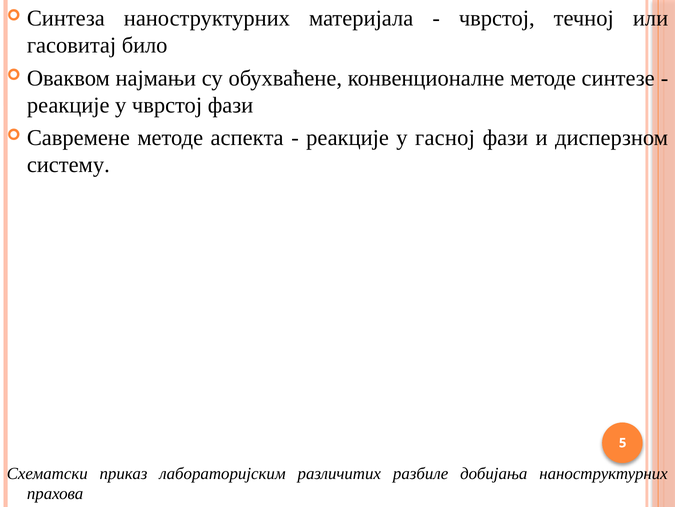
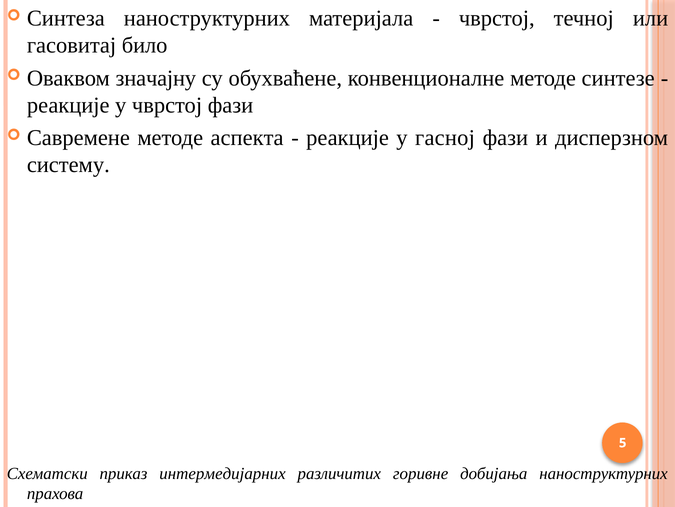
најмањи: најмањи -> значајну (156, 78)
лабораторијским: лабораторијским -> интермедијарних (222, 473)
разбиле: разбиле -> горивне (421, 473)
